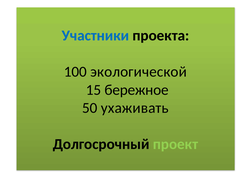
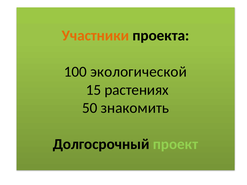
Участники colour: blue -> orange (95, 36)
бережное: бережное -> растениях (137, 90)
ухаживать: ухаживать -> знакомить (135, 108)
